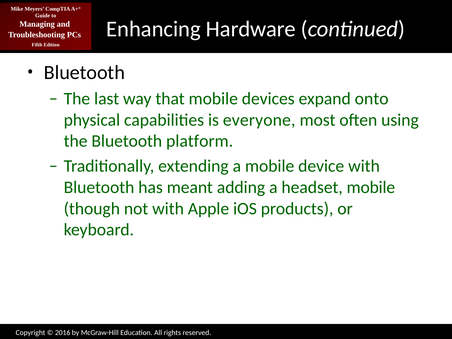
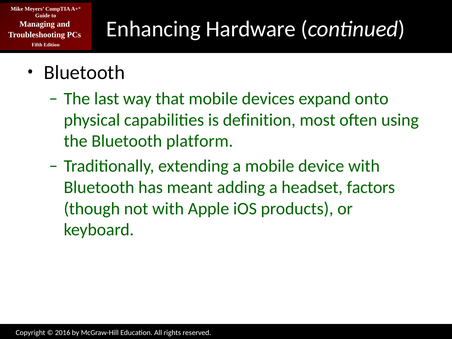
everyone: everyone -> definition (259, 120)
headset mobile: mobile -> factors (371, 187)
